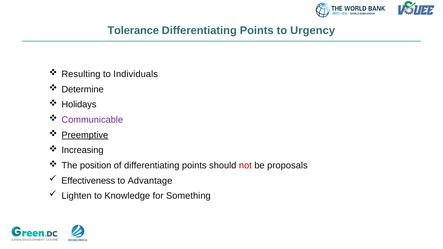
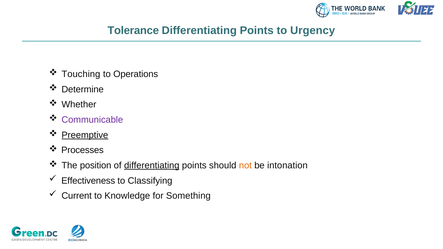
Resulting: Resulting -> Touching (81, 74)
Individuals: Individuals -> Operations (136, 74)
Holidays: Holidays -> Whether (79, 105)
Increasing: Increasing -> Processes (83, 150)
differentiating underline: none -> present (152, 166)
not colour: red -> orange (245, 166)
proposals: proposals -> intonation (287, 166)
Advantage: Advantage -> Classifying (150, 181)
Lighten: Lighten -> Current (77, 196)
